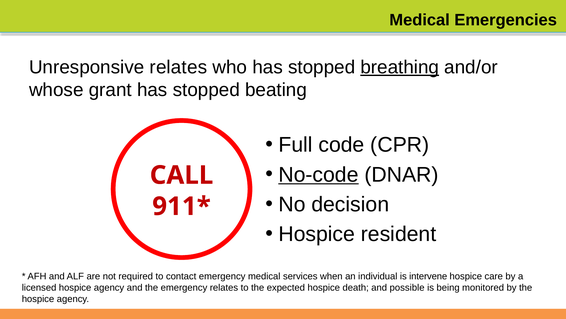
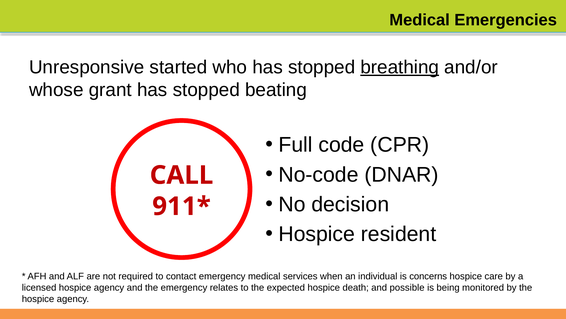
Unresponsive relates: relates -> started (178, 67)
No-code underline: present -> none (318, 174)
intervene: intervene -> concerns (428, 276)
